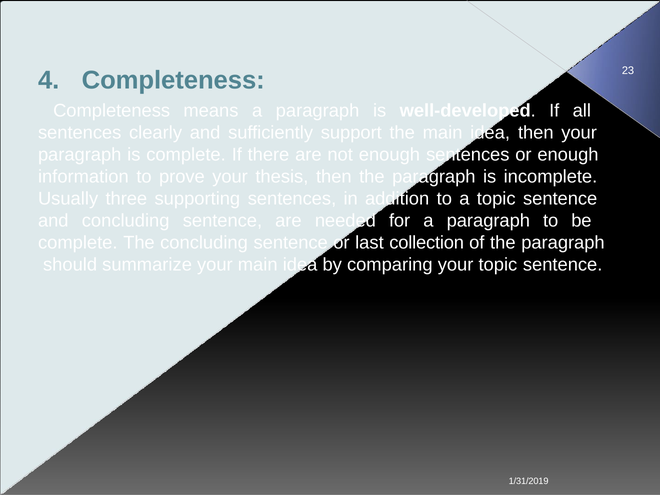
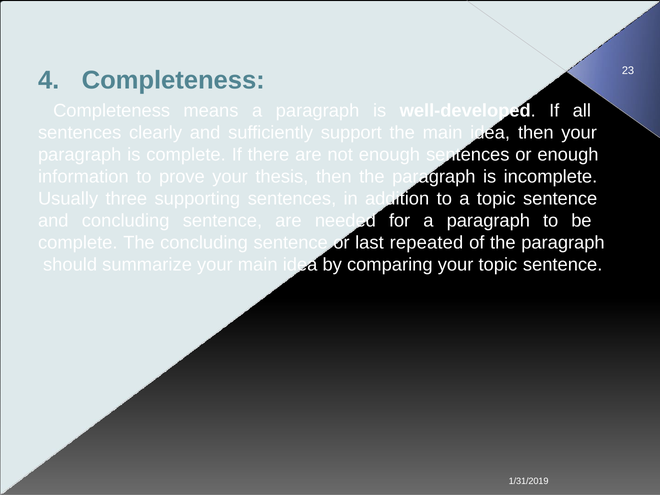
collection: collection -> repeated (426, 243)
